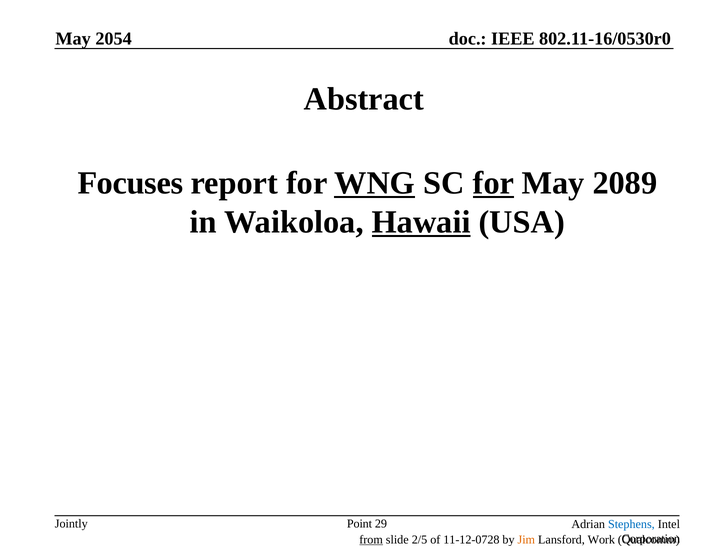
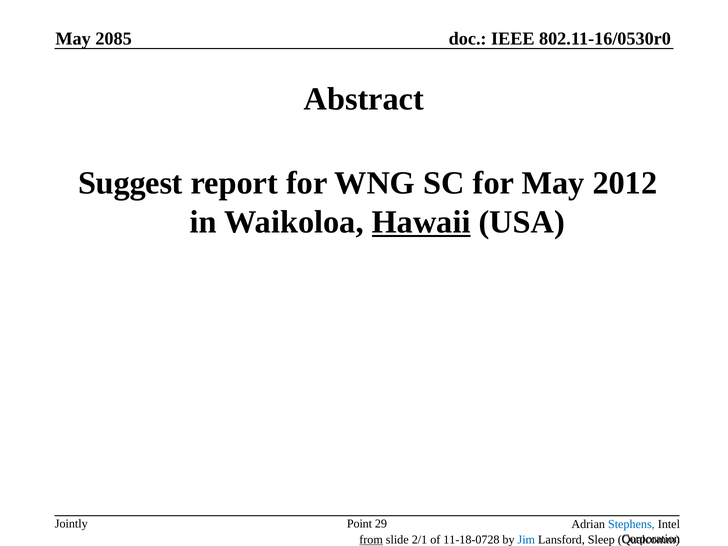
2054: 2054 -> 2085 (114, 39)
Focuses: Focuses -> Suggest (130, 183)
WNG underline: present -> none (375, 183)
for underline: present -> none (493, 183)
2089: 2089 -> 2012 (625, 183)
2/5: 2/5 -> 2/1 (419, 540)
11-12-0728: 11-12-0728 -> 11-18-0728 (471, 540)
Jim colour: orange -> blue (526, 540)
Work: Work -> Sleep (601, 540)
